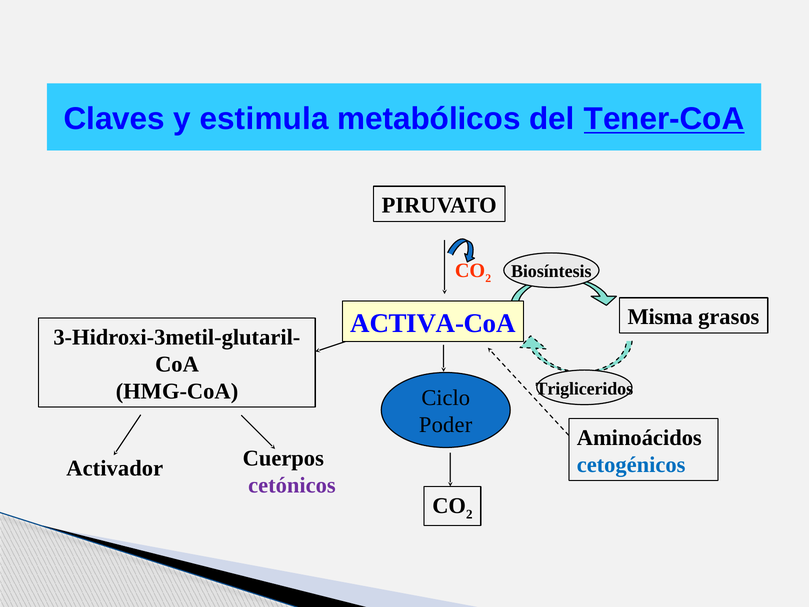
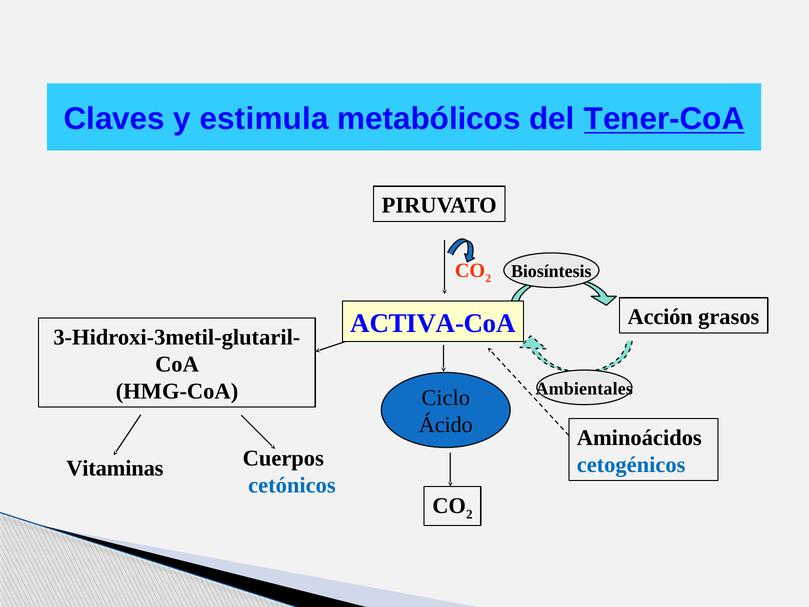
Misma: Misma -> Acción (660, 317)
Trigliceridos: Trigliceridos -> Ambientales (584, 388)
Poder: Poder -> Ácido (446, 425)
Activador: Activador -> Vitaminas (115, 468)
cetónicos colour: purple -> blue (292, 485)
